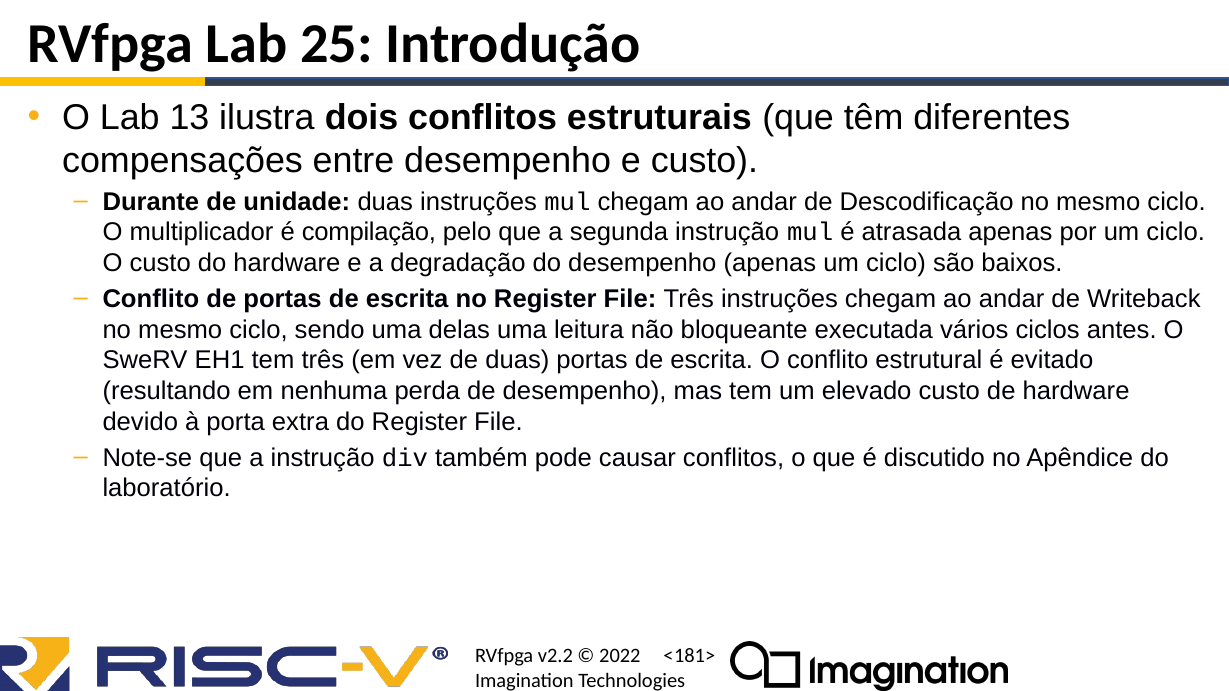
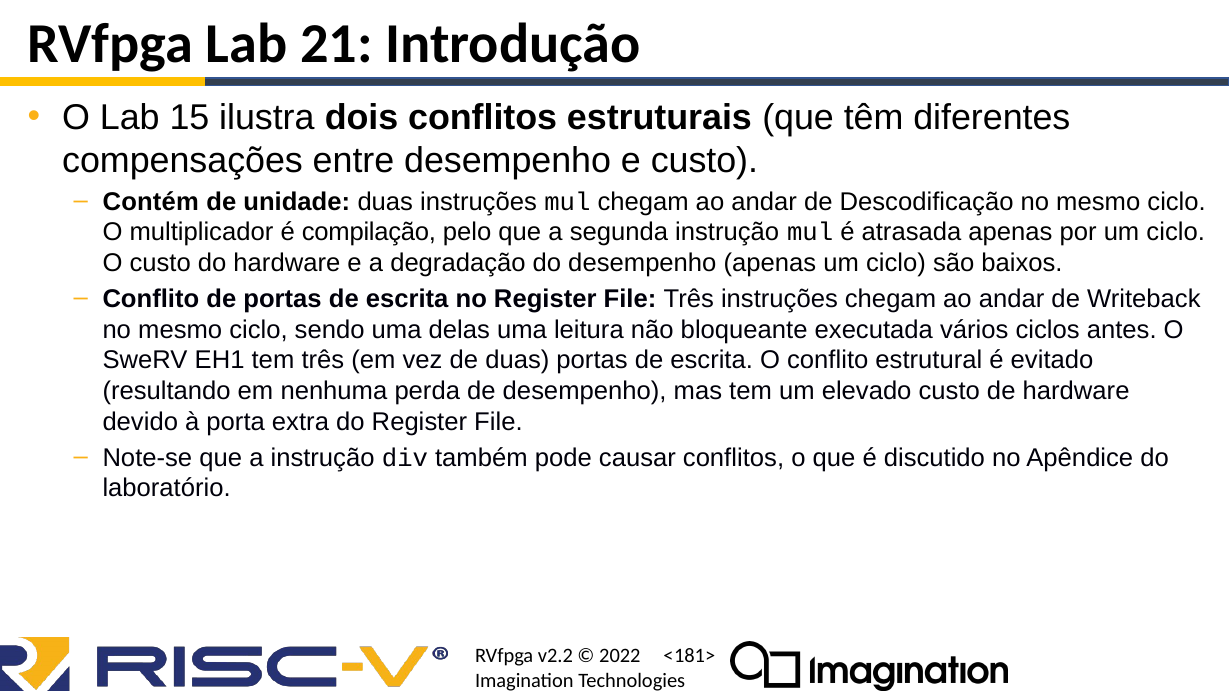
25: 25 -> 21 (337, 44)
13: 13 -> 15 (189, 117)
Durante: Durante -> Contém (151, 202)
